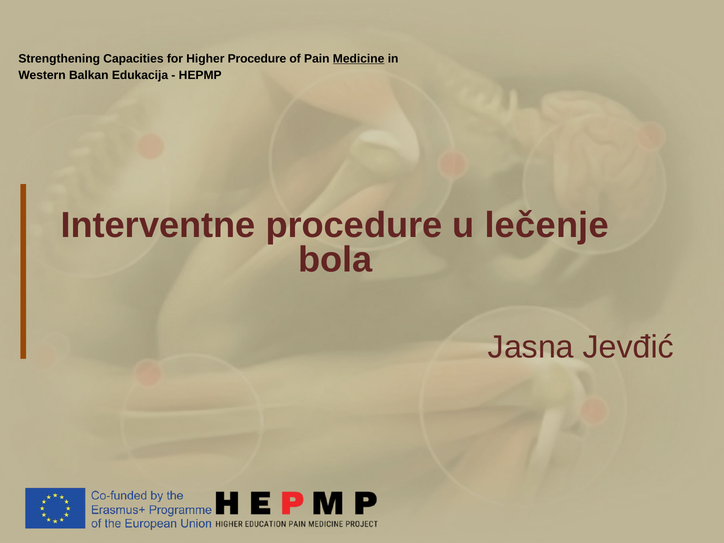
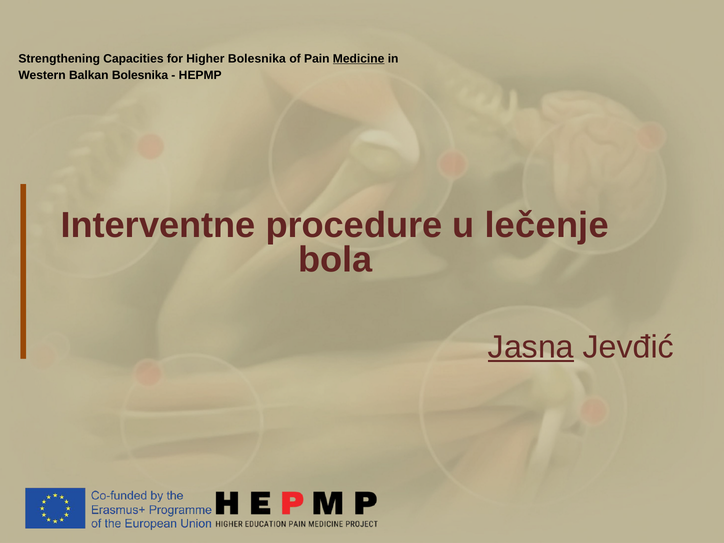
Higher Procedure: Procedure -> Bolesnika (257, 59)
Balkan Edukacija: Edukacija -> Bolesnika (140, 75)
Jasna underline: none -> present (531, 347)
